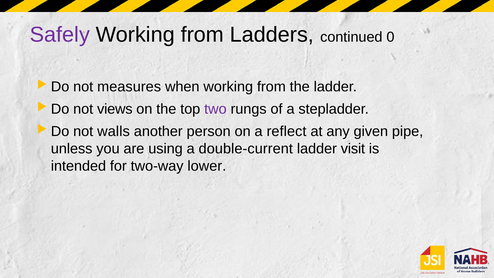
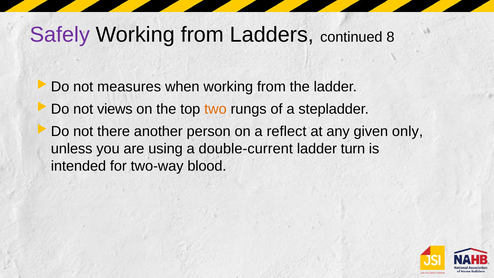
0: 0 -> 8 (391, 37)
two colour: purple -> orange (215, 109)
walls: walls -> there (114, 131)
pipe: pipe -> only (407, 131)
visit: visit -> turn (353, 149)
lower: lower -> blood (207, 166)
